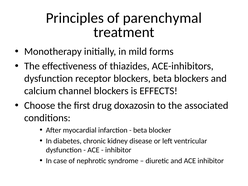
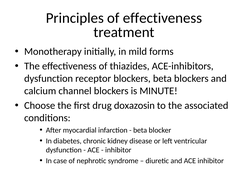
of parenchymal: parenchymal -> effectiveness (162, 18)
EFFECTS: EFFECTS -> MINUTE (159, 91)
